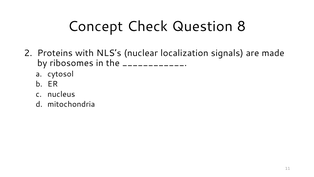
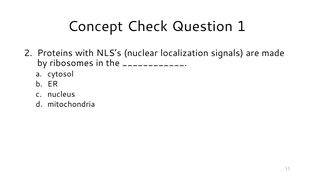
8: 8 -> 1 (241, 26)
